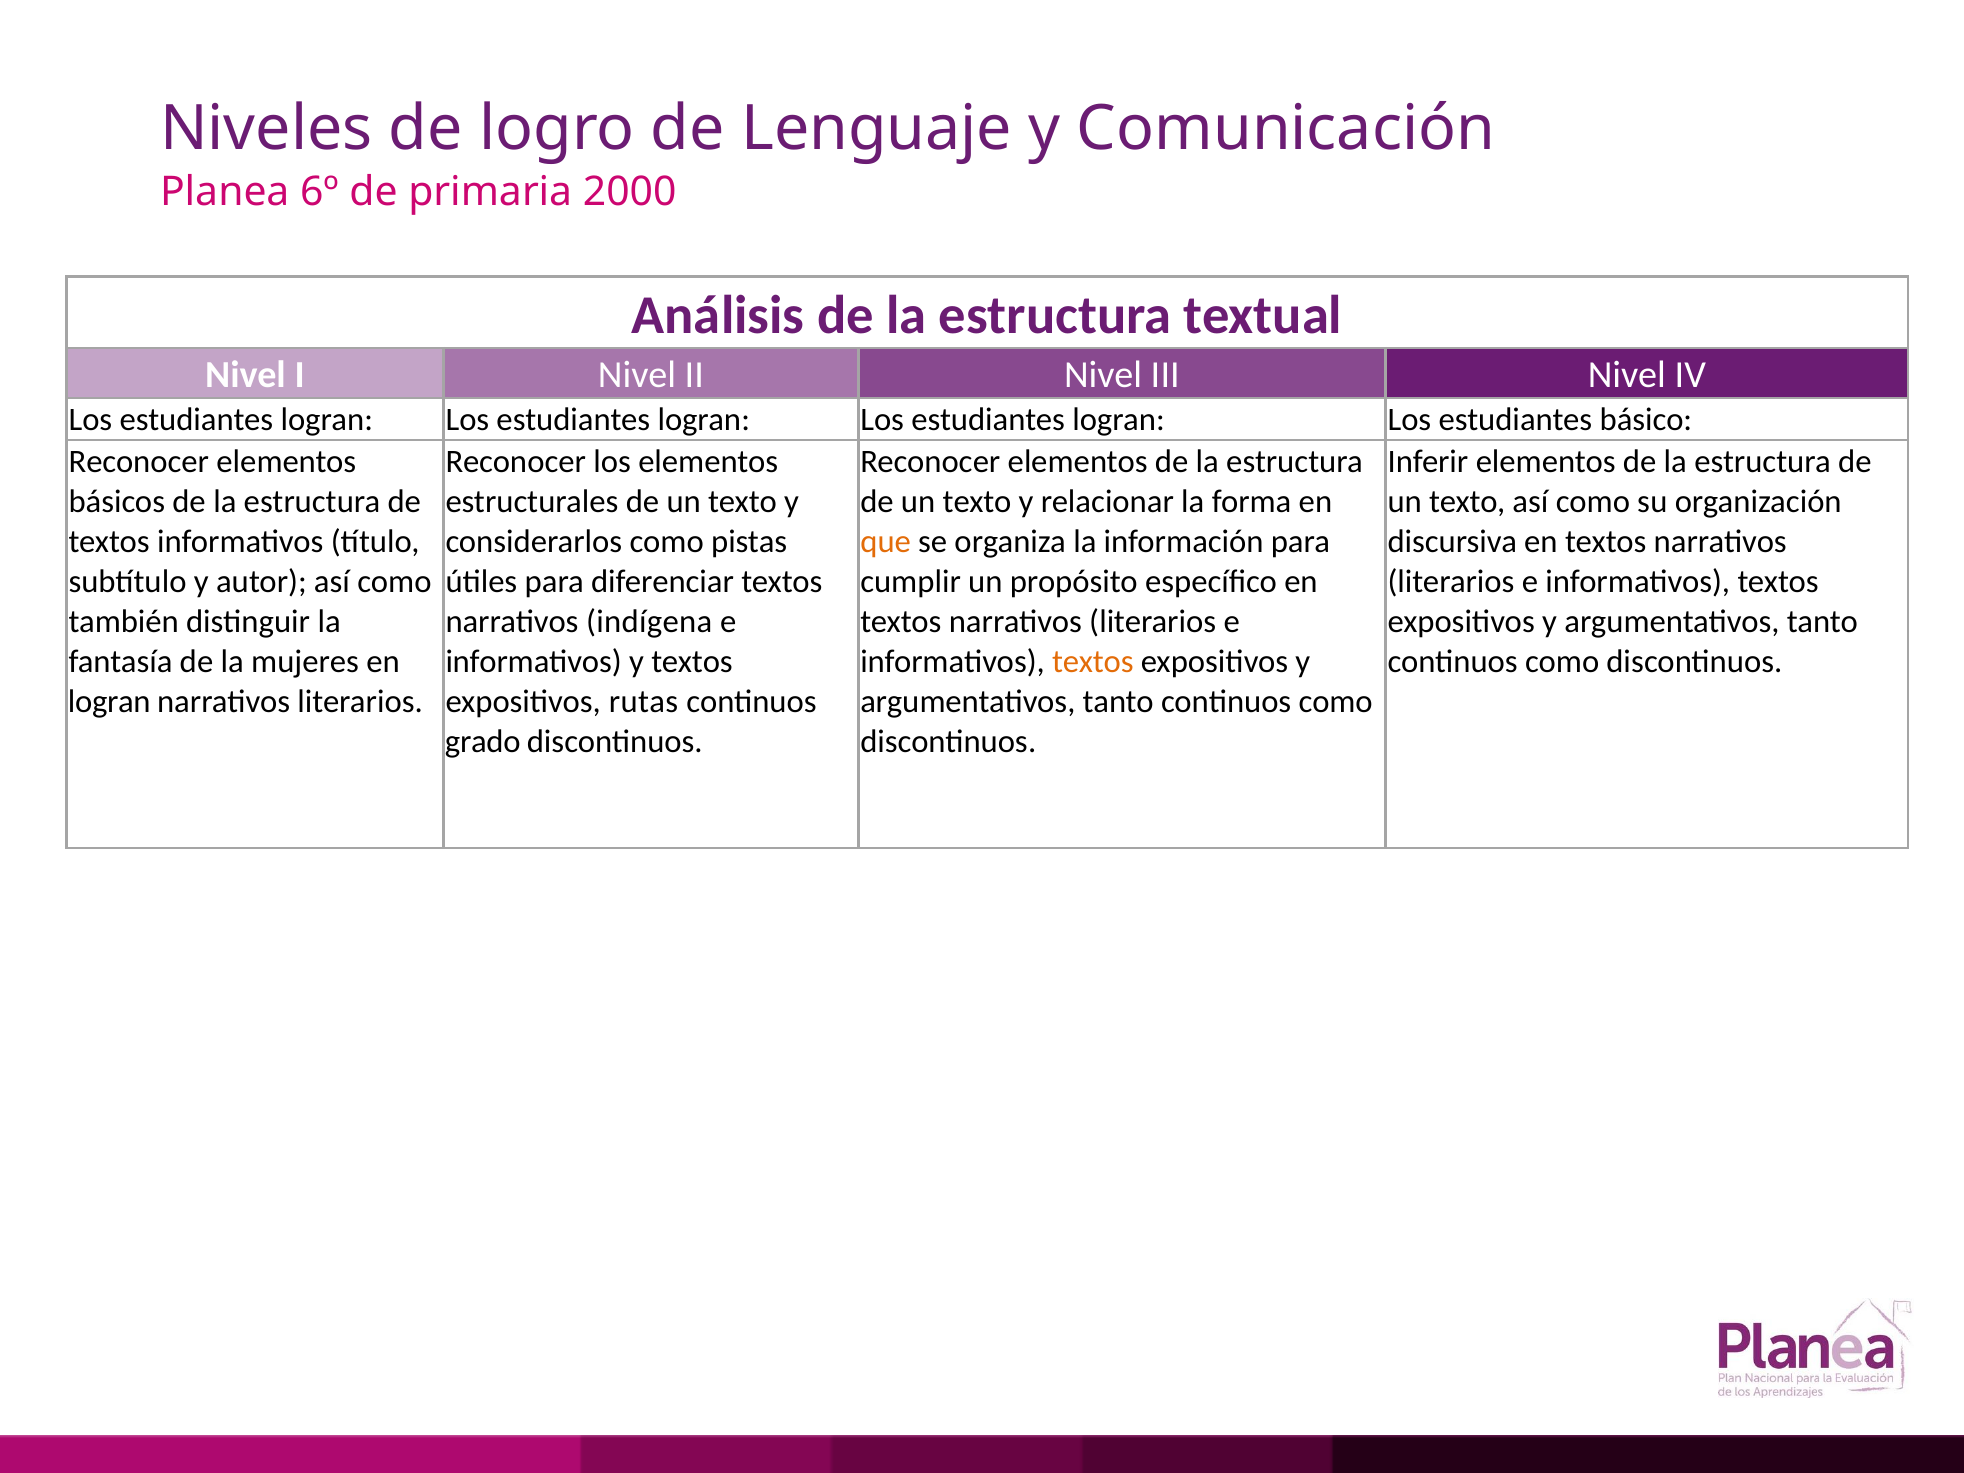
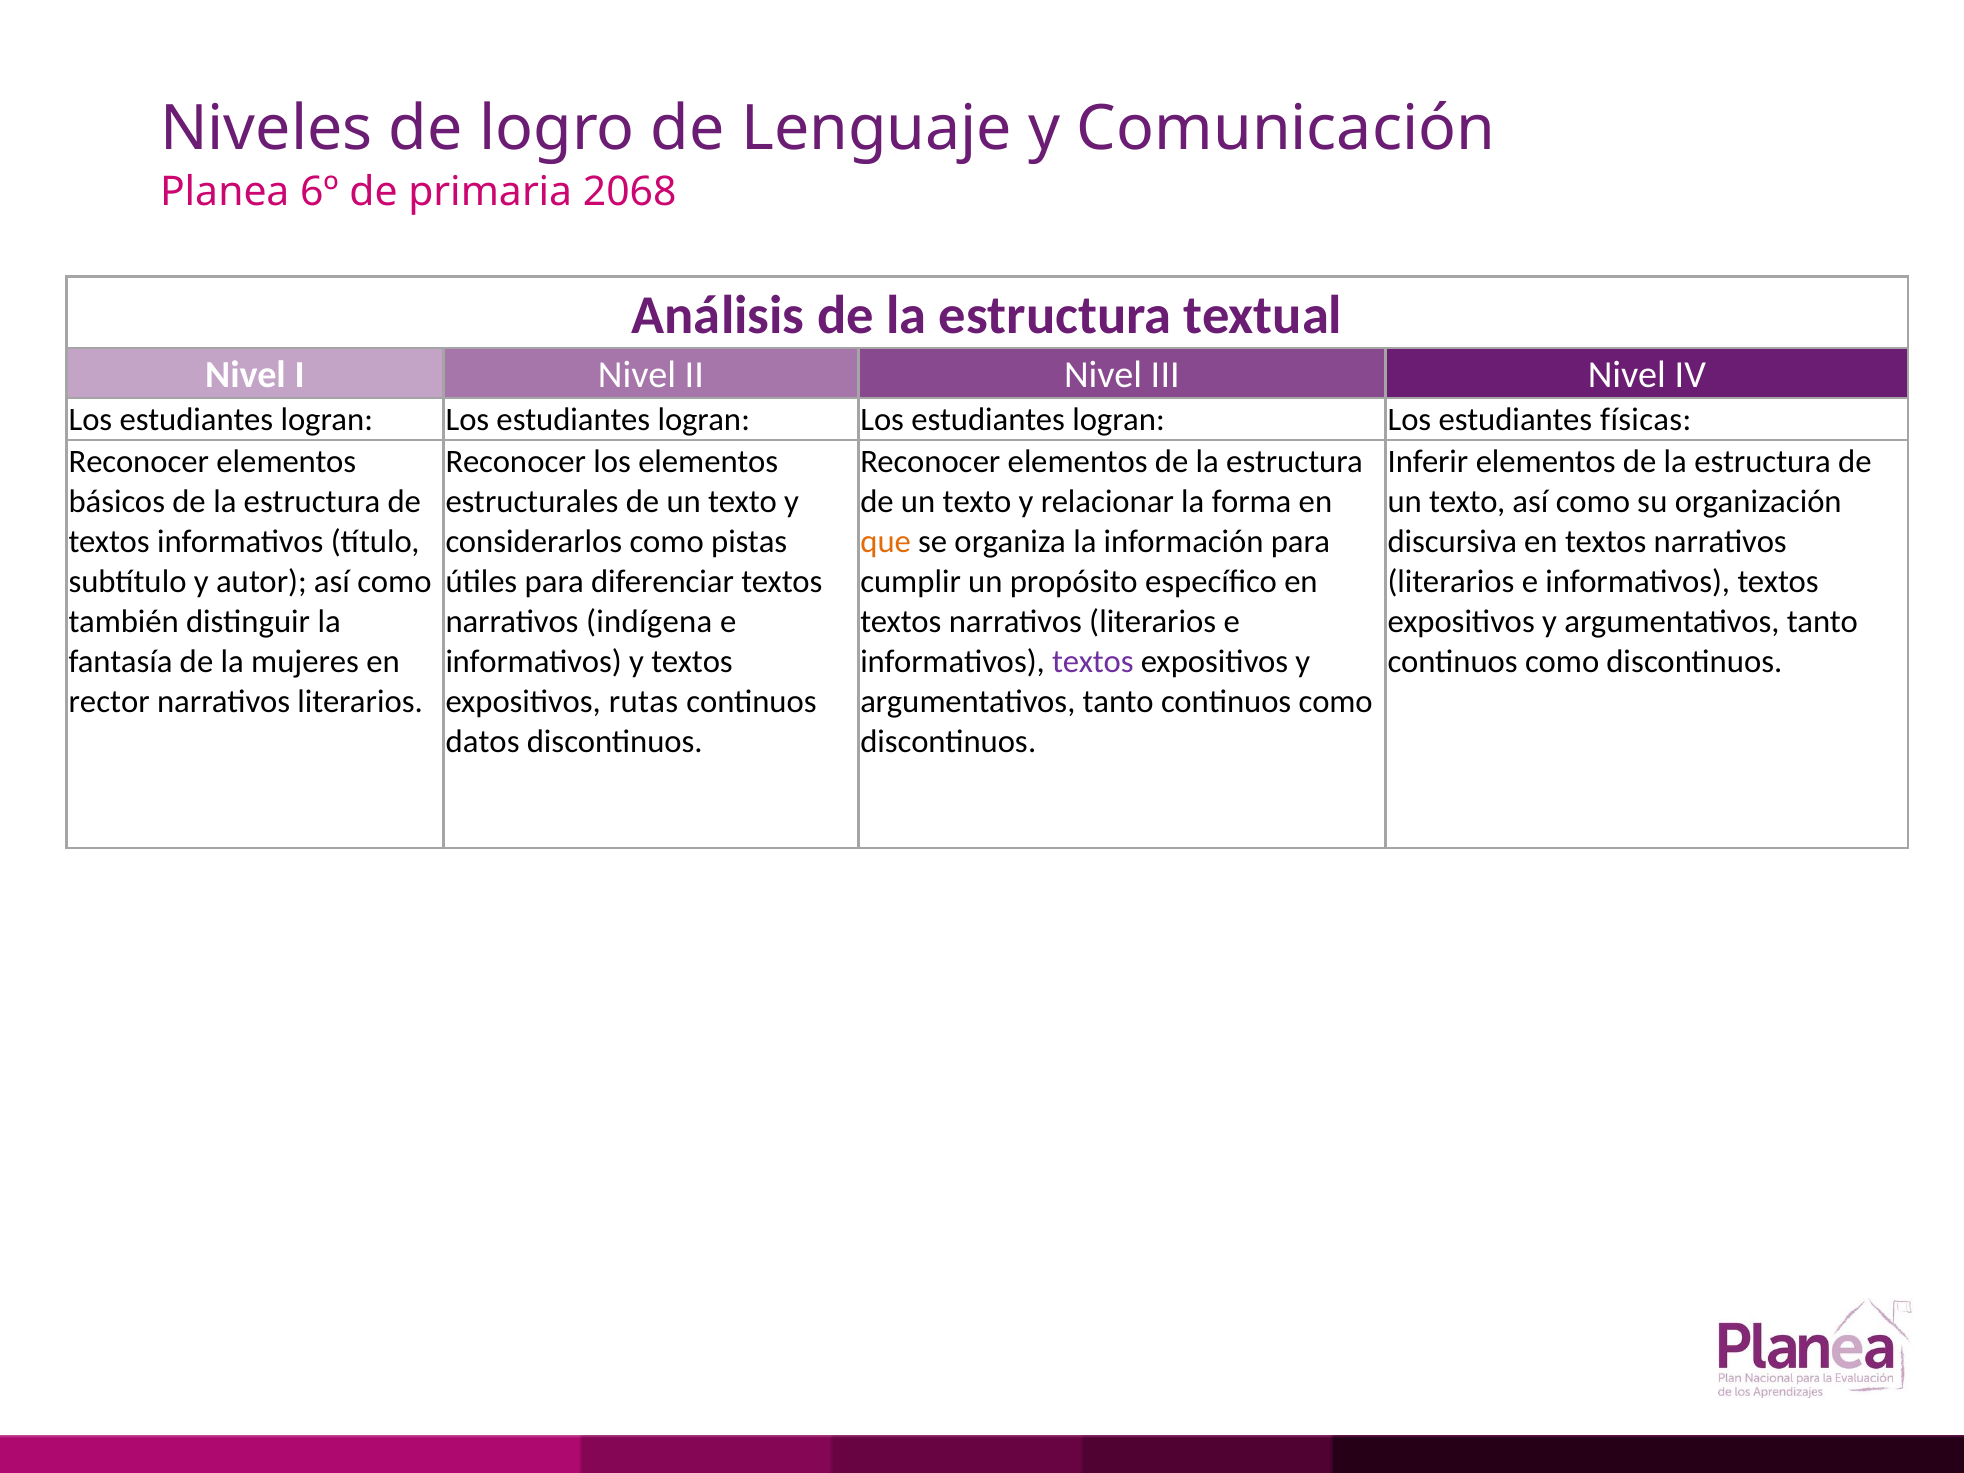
2000: 2000 -> 2068 (630, 192)
básico: básico -> físicas (1646, 420)
textos colour: orange -> purple (1093, 662)
logran: logran -> rector (109, 702)
grado: grado -> datos (483, 741)
